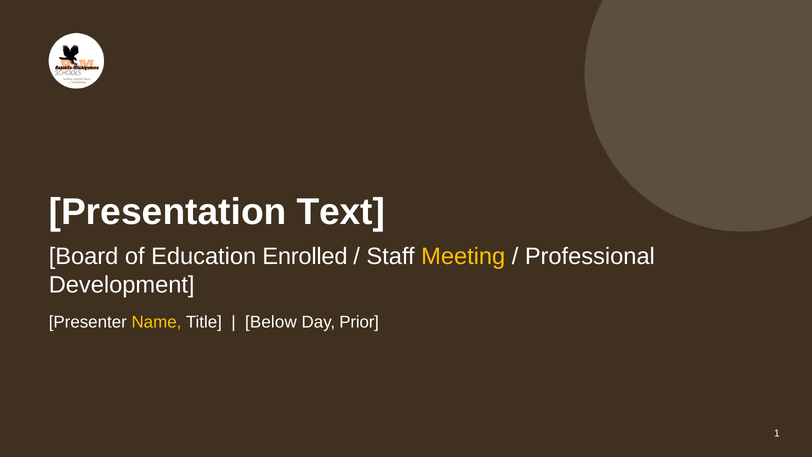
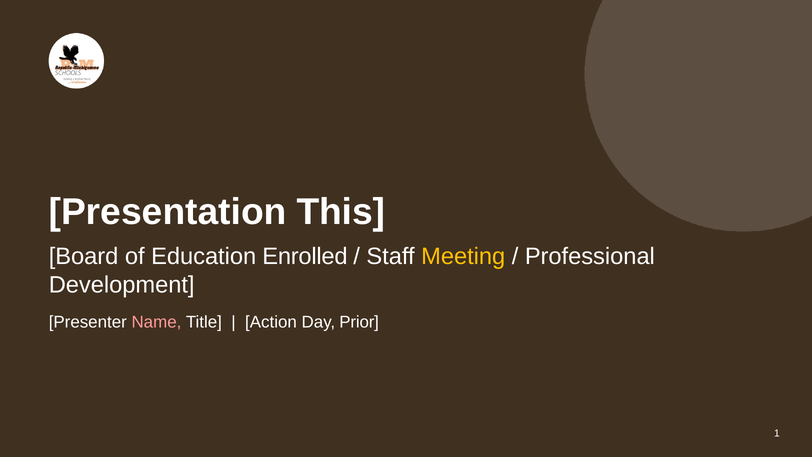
Text: Text -> This (341, 212)
Name colour: yellow -> pink (156, 322)
Below: Below -> Action (271, 322)
